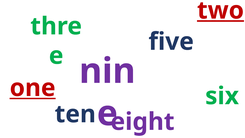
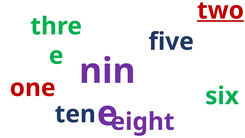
one underline: present -> none (33, 88)
